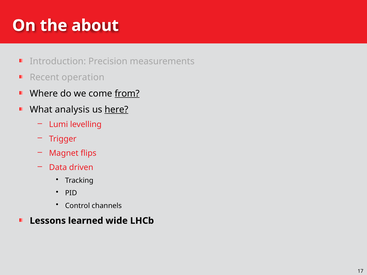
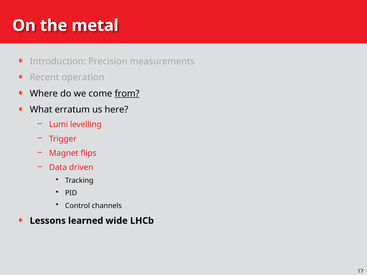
about: about -> metal (95, 26)
analysis: analysis -> erratum (72, 110)
here underline: present -> none (116, 110)
